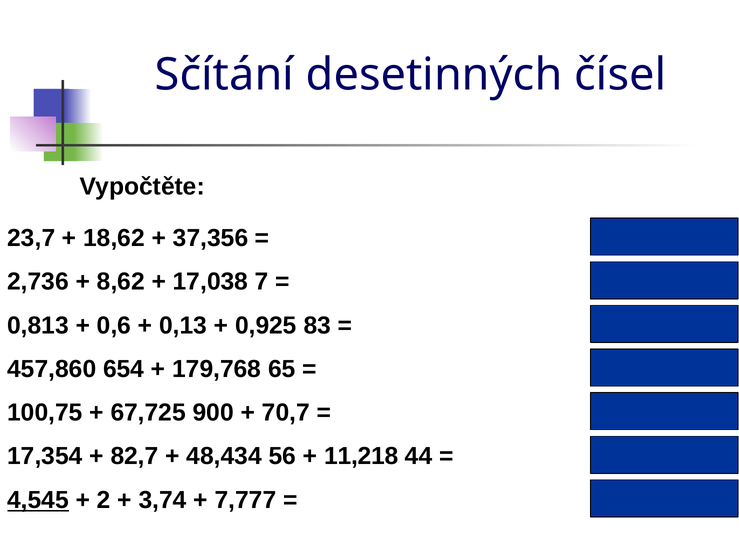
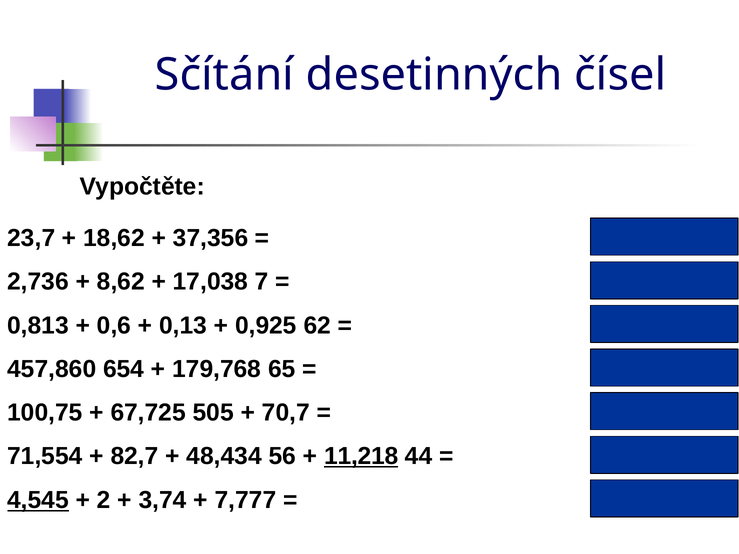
83: 83 -> 62 (317, 326)
900: 900 -> 505 (213, 413)
17,354: 17,354 -> 71,554 (45, 457)
11,218 underline: none -> present (361, 457)
